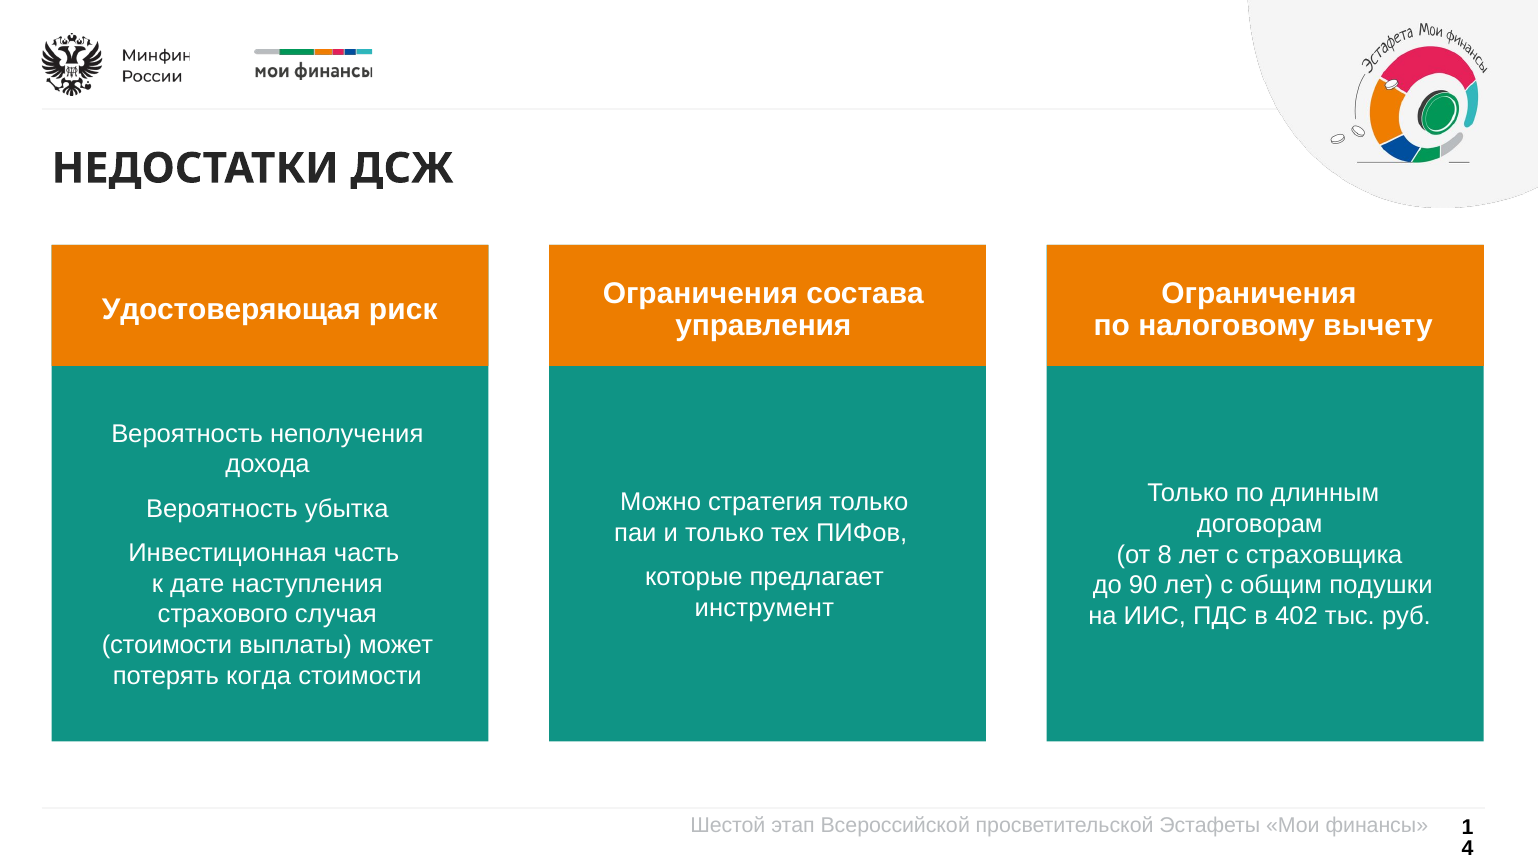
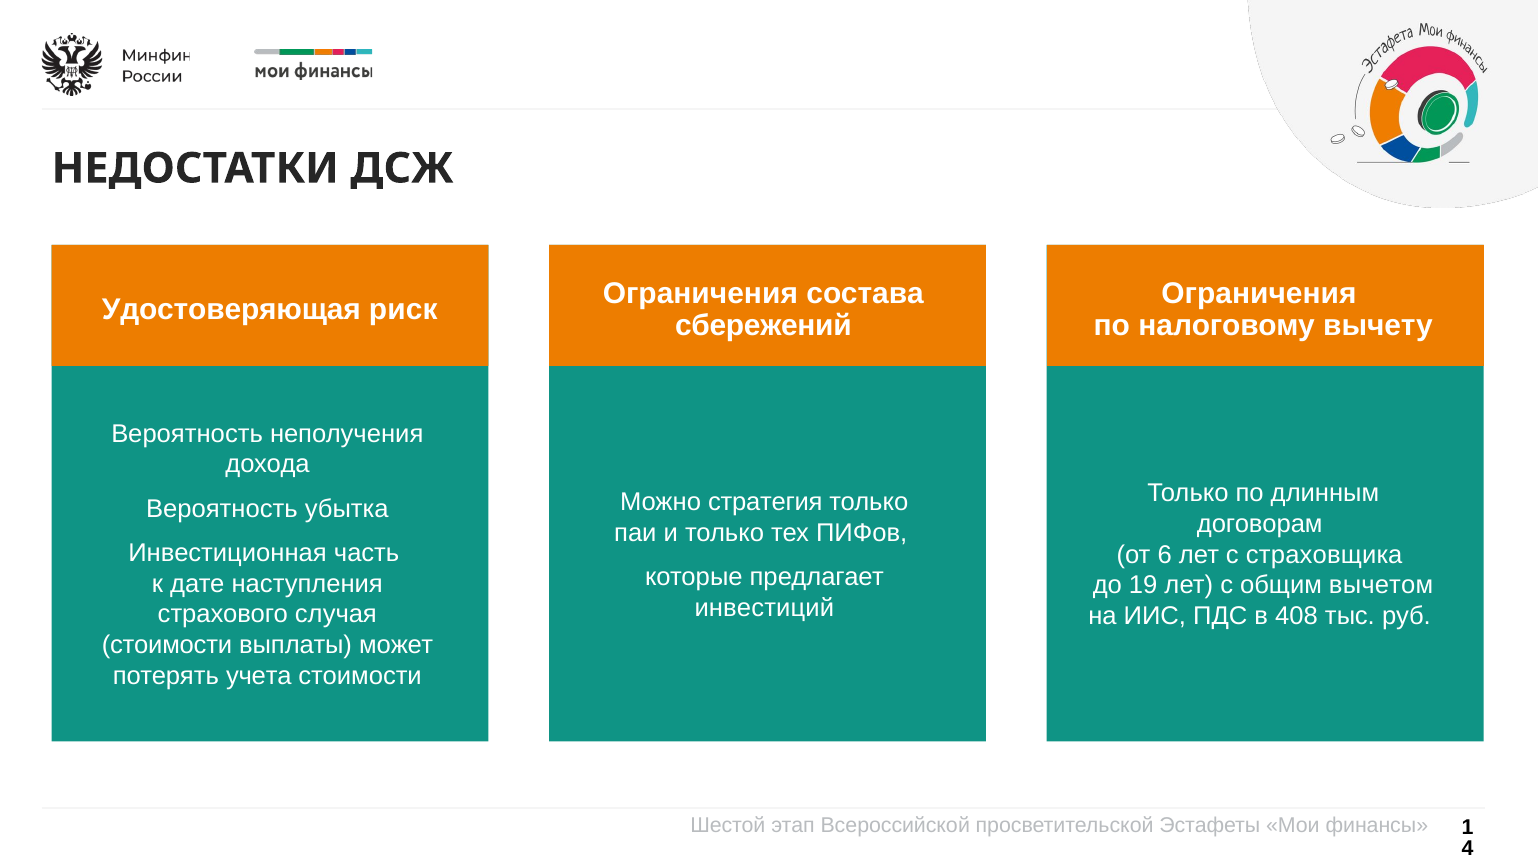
управления: управления -> сбережений (763, 326)
8: 8 -> 6 (1165, 555)
90: 90 -> 19 (1143, 586)
подушки: подушки -> вычетом (1381, 586)
инструмент: инструмент -> инвестиций (764, 608)
402: 402 -> 408 (1296, 616)
когда: когда -> учета (259, 676)
